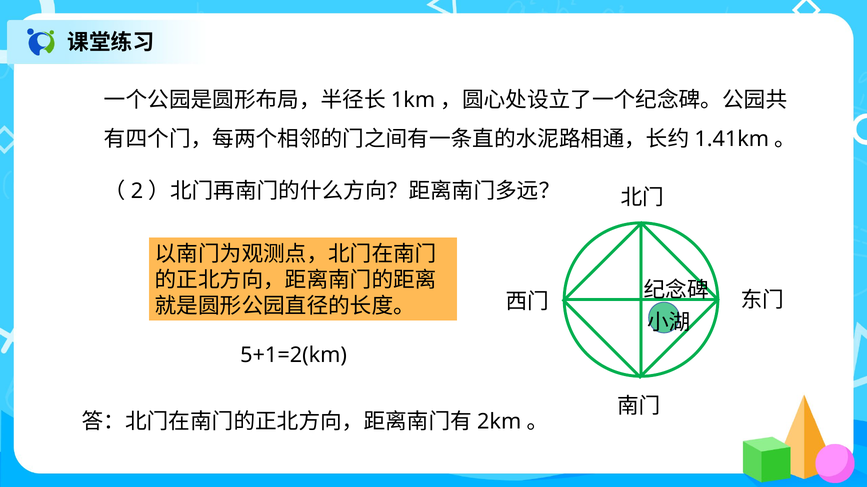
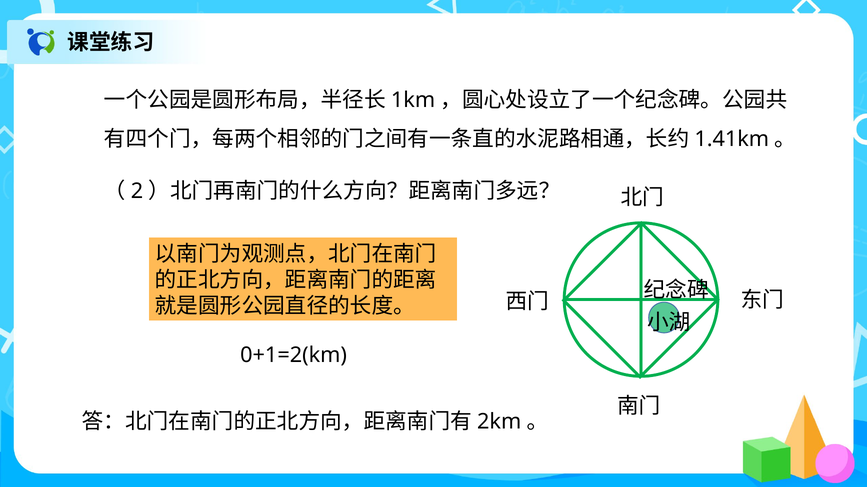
5+1=2(km: 5+1=2(km -> 0+1=2(km (294, 356)
